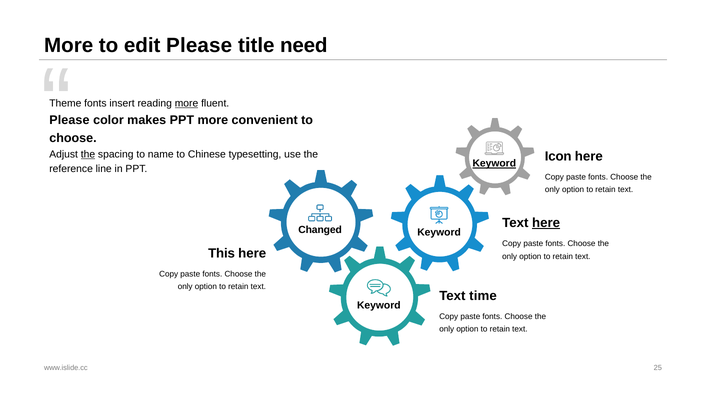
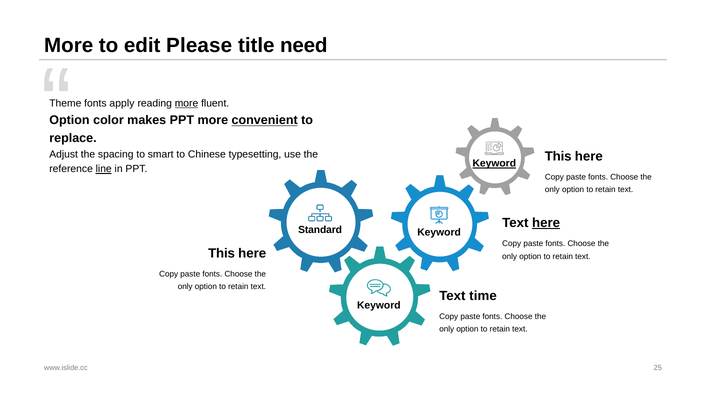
insert: insert -> apply (122, 103)
Please: Please -> Option (69, 120)
convenient underline: none -> present (265, 120)
choose: choose -> replace (73, 138)
the underline: present -> none (88, 154)
name: name -> smart (161, 154)
Icon: Icon -> This (558, 156)
line underline: none -> present (104, 169)
Changed: Changed -> Standard (320, 230)
